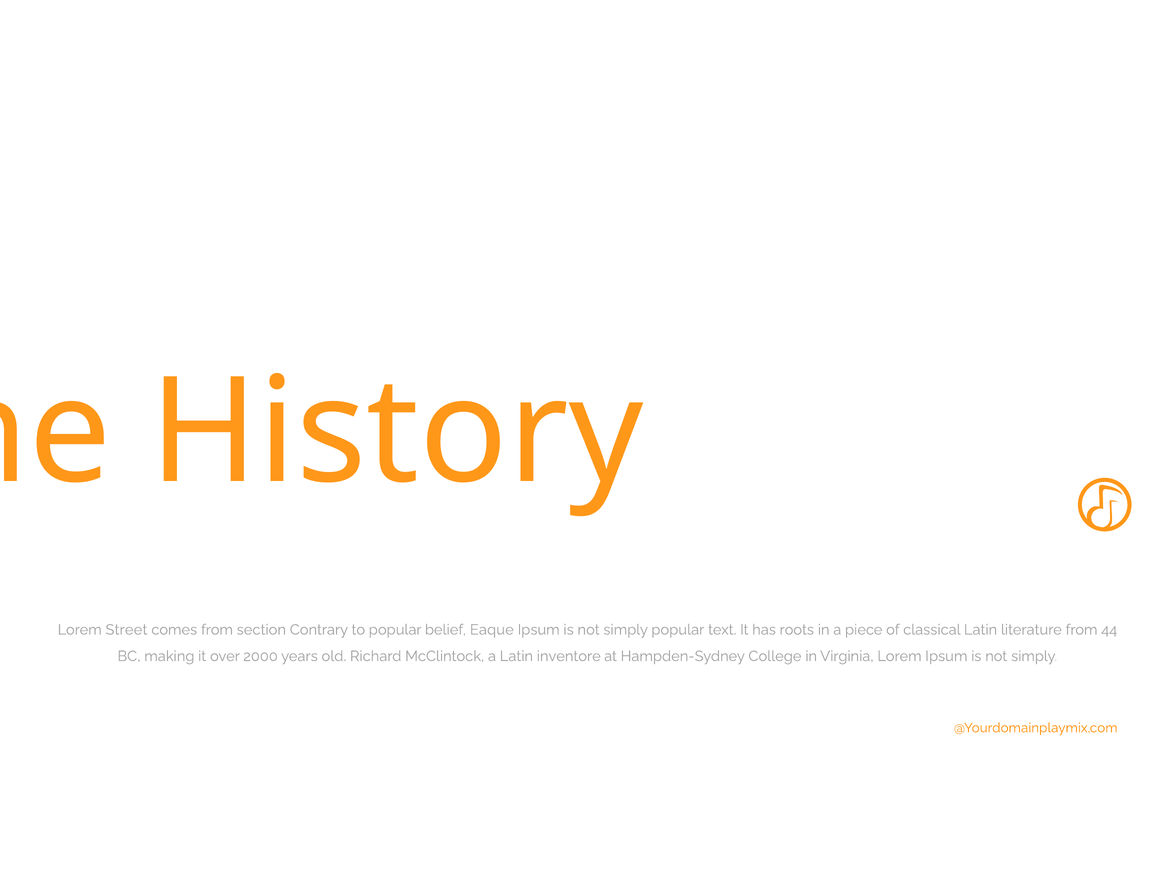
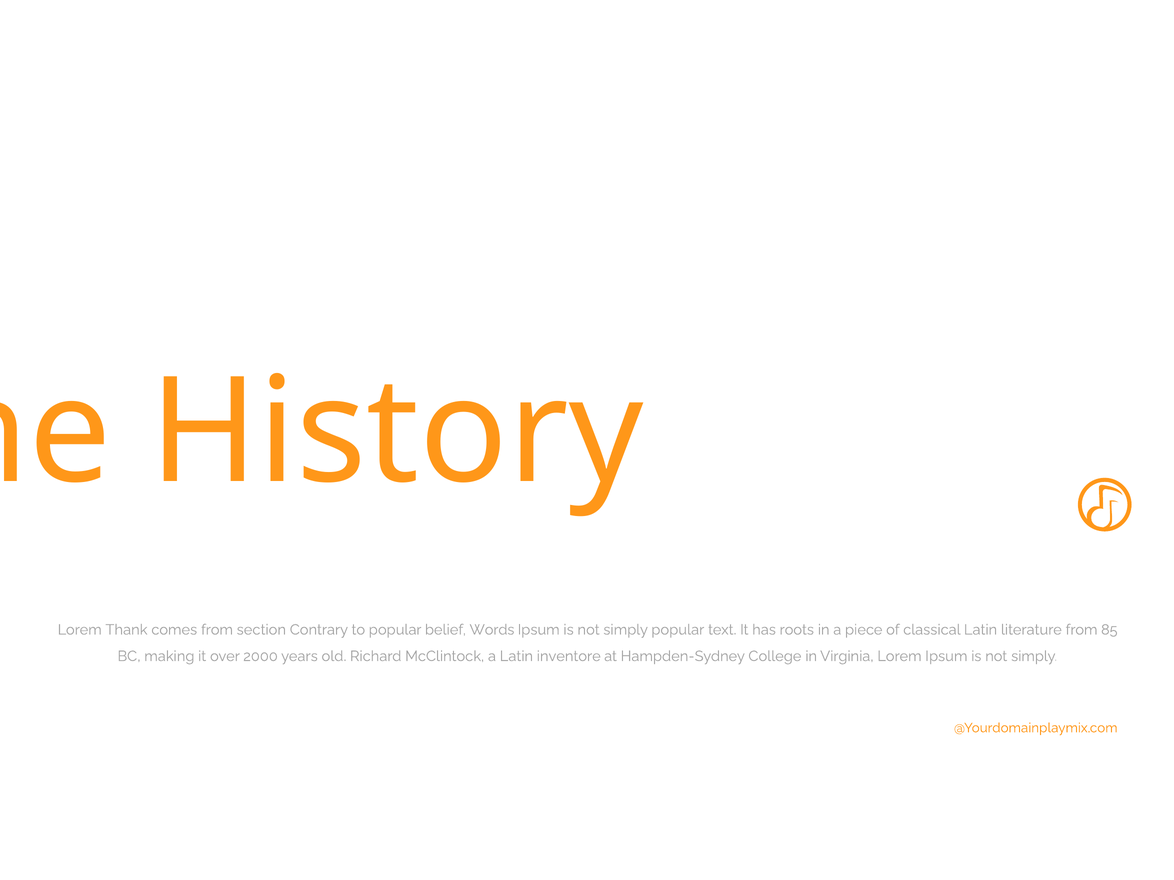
Street: Street -> Thank (127, 630)
Eaque: Eaque -> Words (492, 630)
44: 44 -> 85 (1109, 630)
